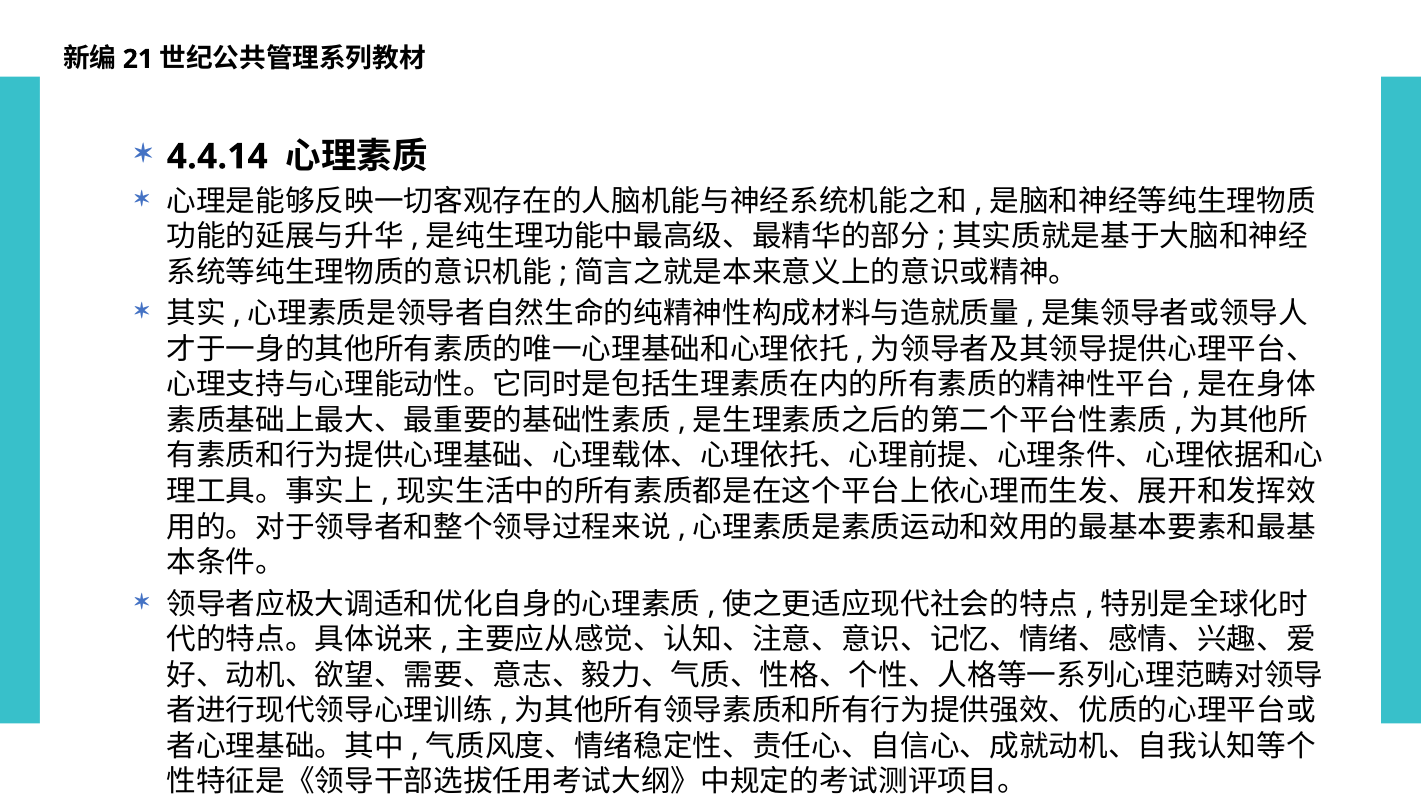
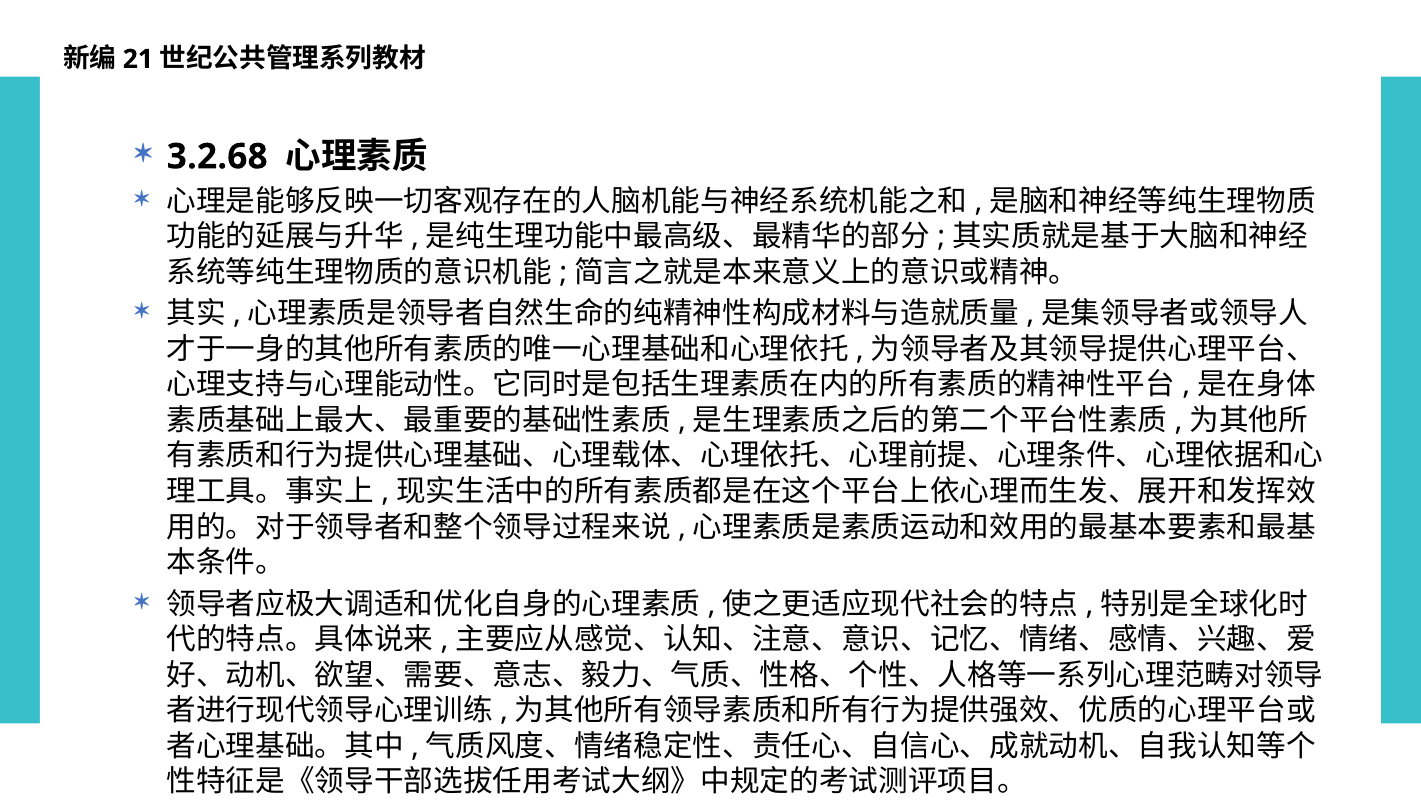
4.4.14: 4.4.14 -> 3.2.68 (217, 156)
